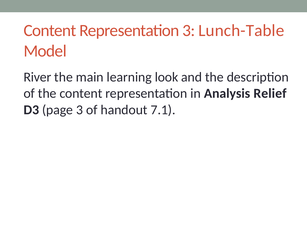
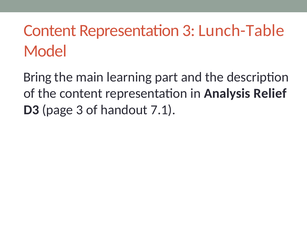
River: River -> Bring (37, 77)
look: look -> part (166, 77)
